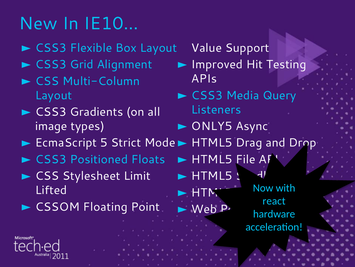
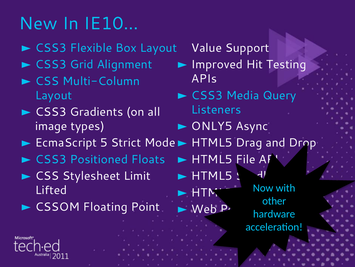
react: react -> other (274, 200)
